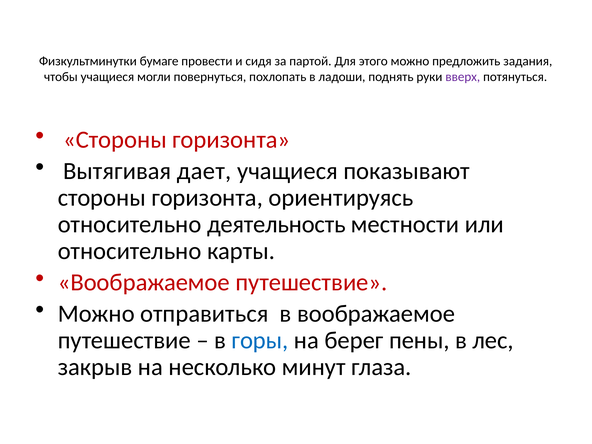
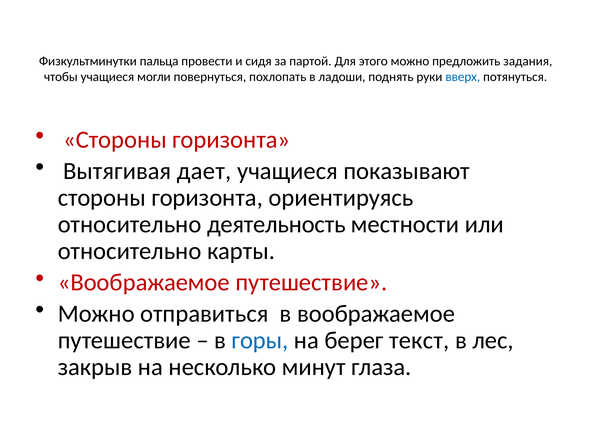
бумаге: бумаге -> пальца (159, 61)
вверх colour: purple -> blue (463, 77)
пены: пены -> текст (419, 340)
